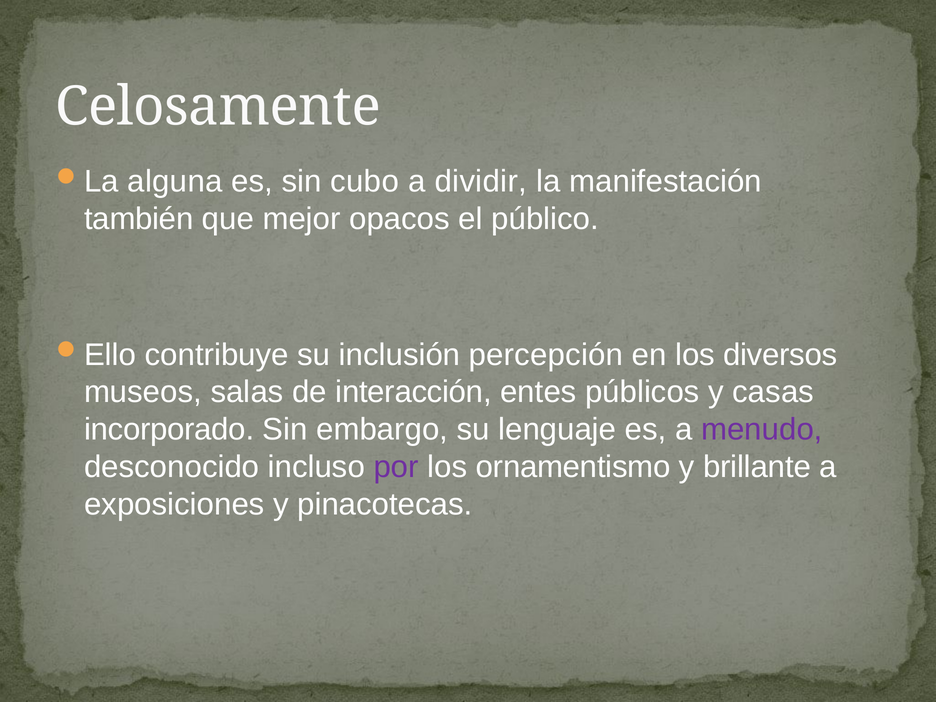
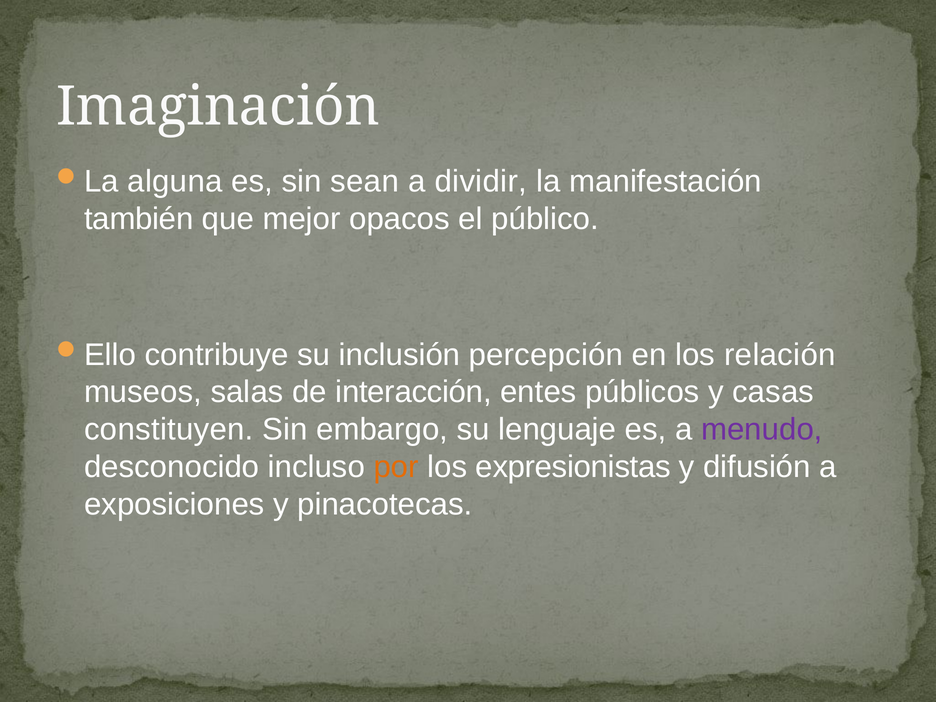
Celosamente: Celosamente -> Imaginación (218, 107)
cubo: cubo -> sean (365, 182)
diversos: diversos -> relación (780, 355)
incorporado: incorporado -> constituyen (169, 430)
por colour: purple -> orange (396, 467)
ornamentismo: ornamentismo -> expresionistas (573, 467)
brillante: brillante -> difusión (757, 467)
